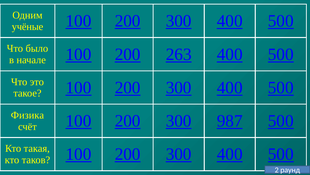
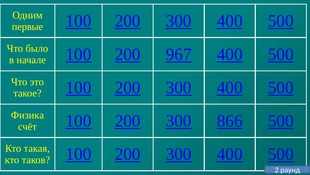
учёные: учёные -> первые (27, 27)
263: 263 -> 967 (179, 54)
987: 987 -> 866 (230, 121)
